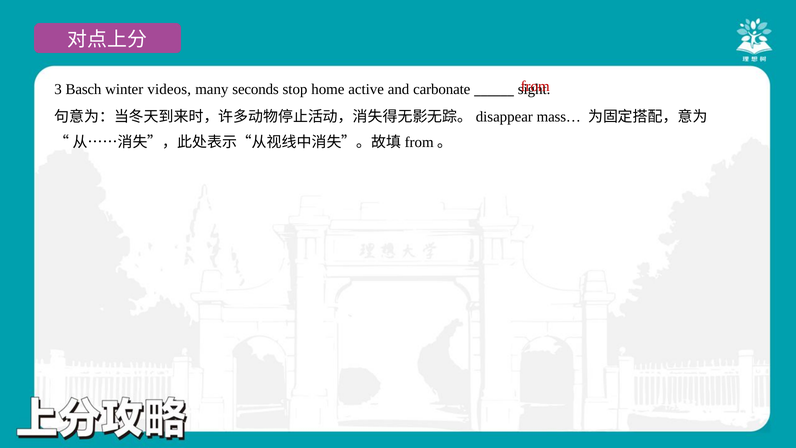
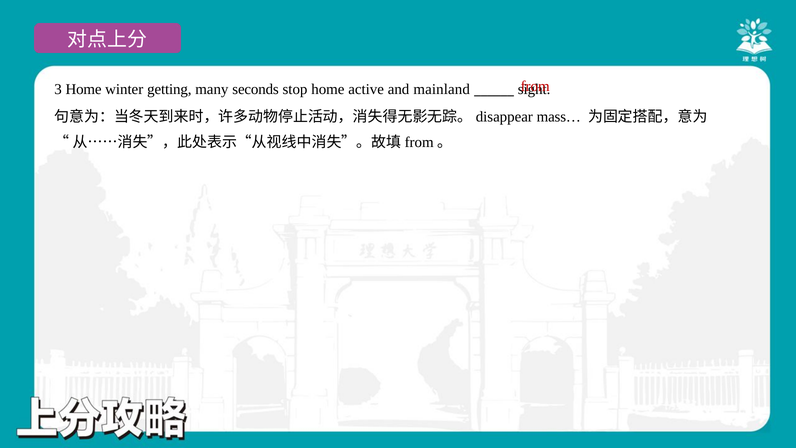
3 Basch: Basch -> Home (84, 89)
videos: videos -> getting (169, 89)
carbonate: carbonate -> mainland (442, 89)
